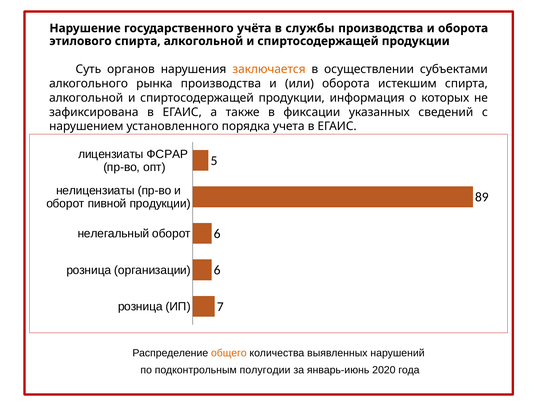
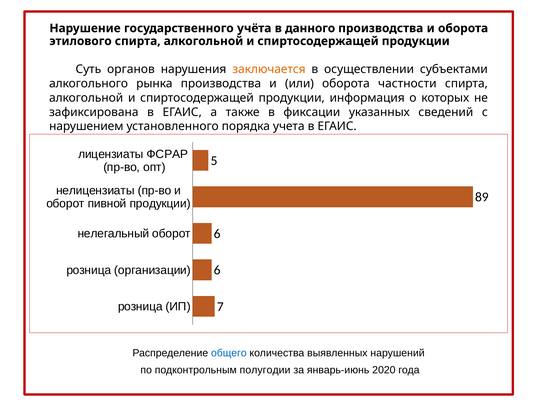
службы: службы -> данного (310, 28)
истекшим: истекшим -> частности (407, 84)
общего colour: orange -> blue (229, 354)
